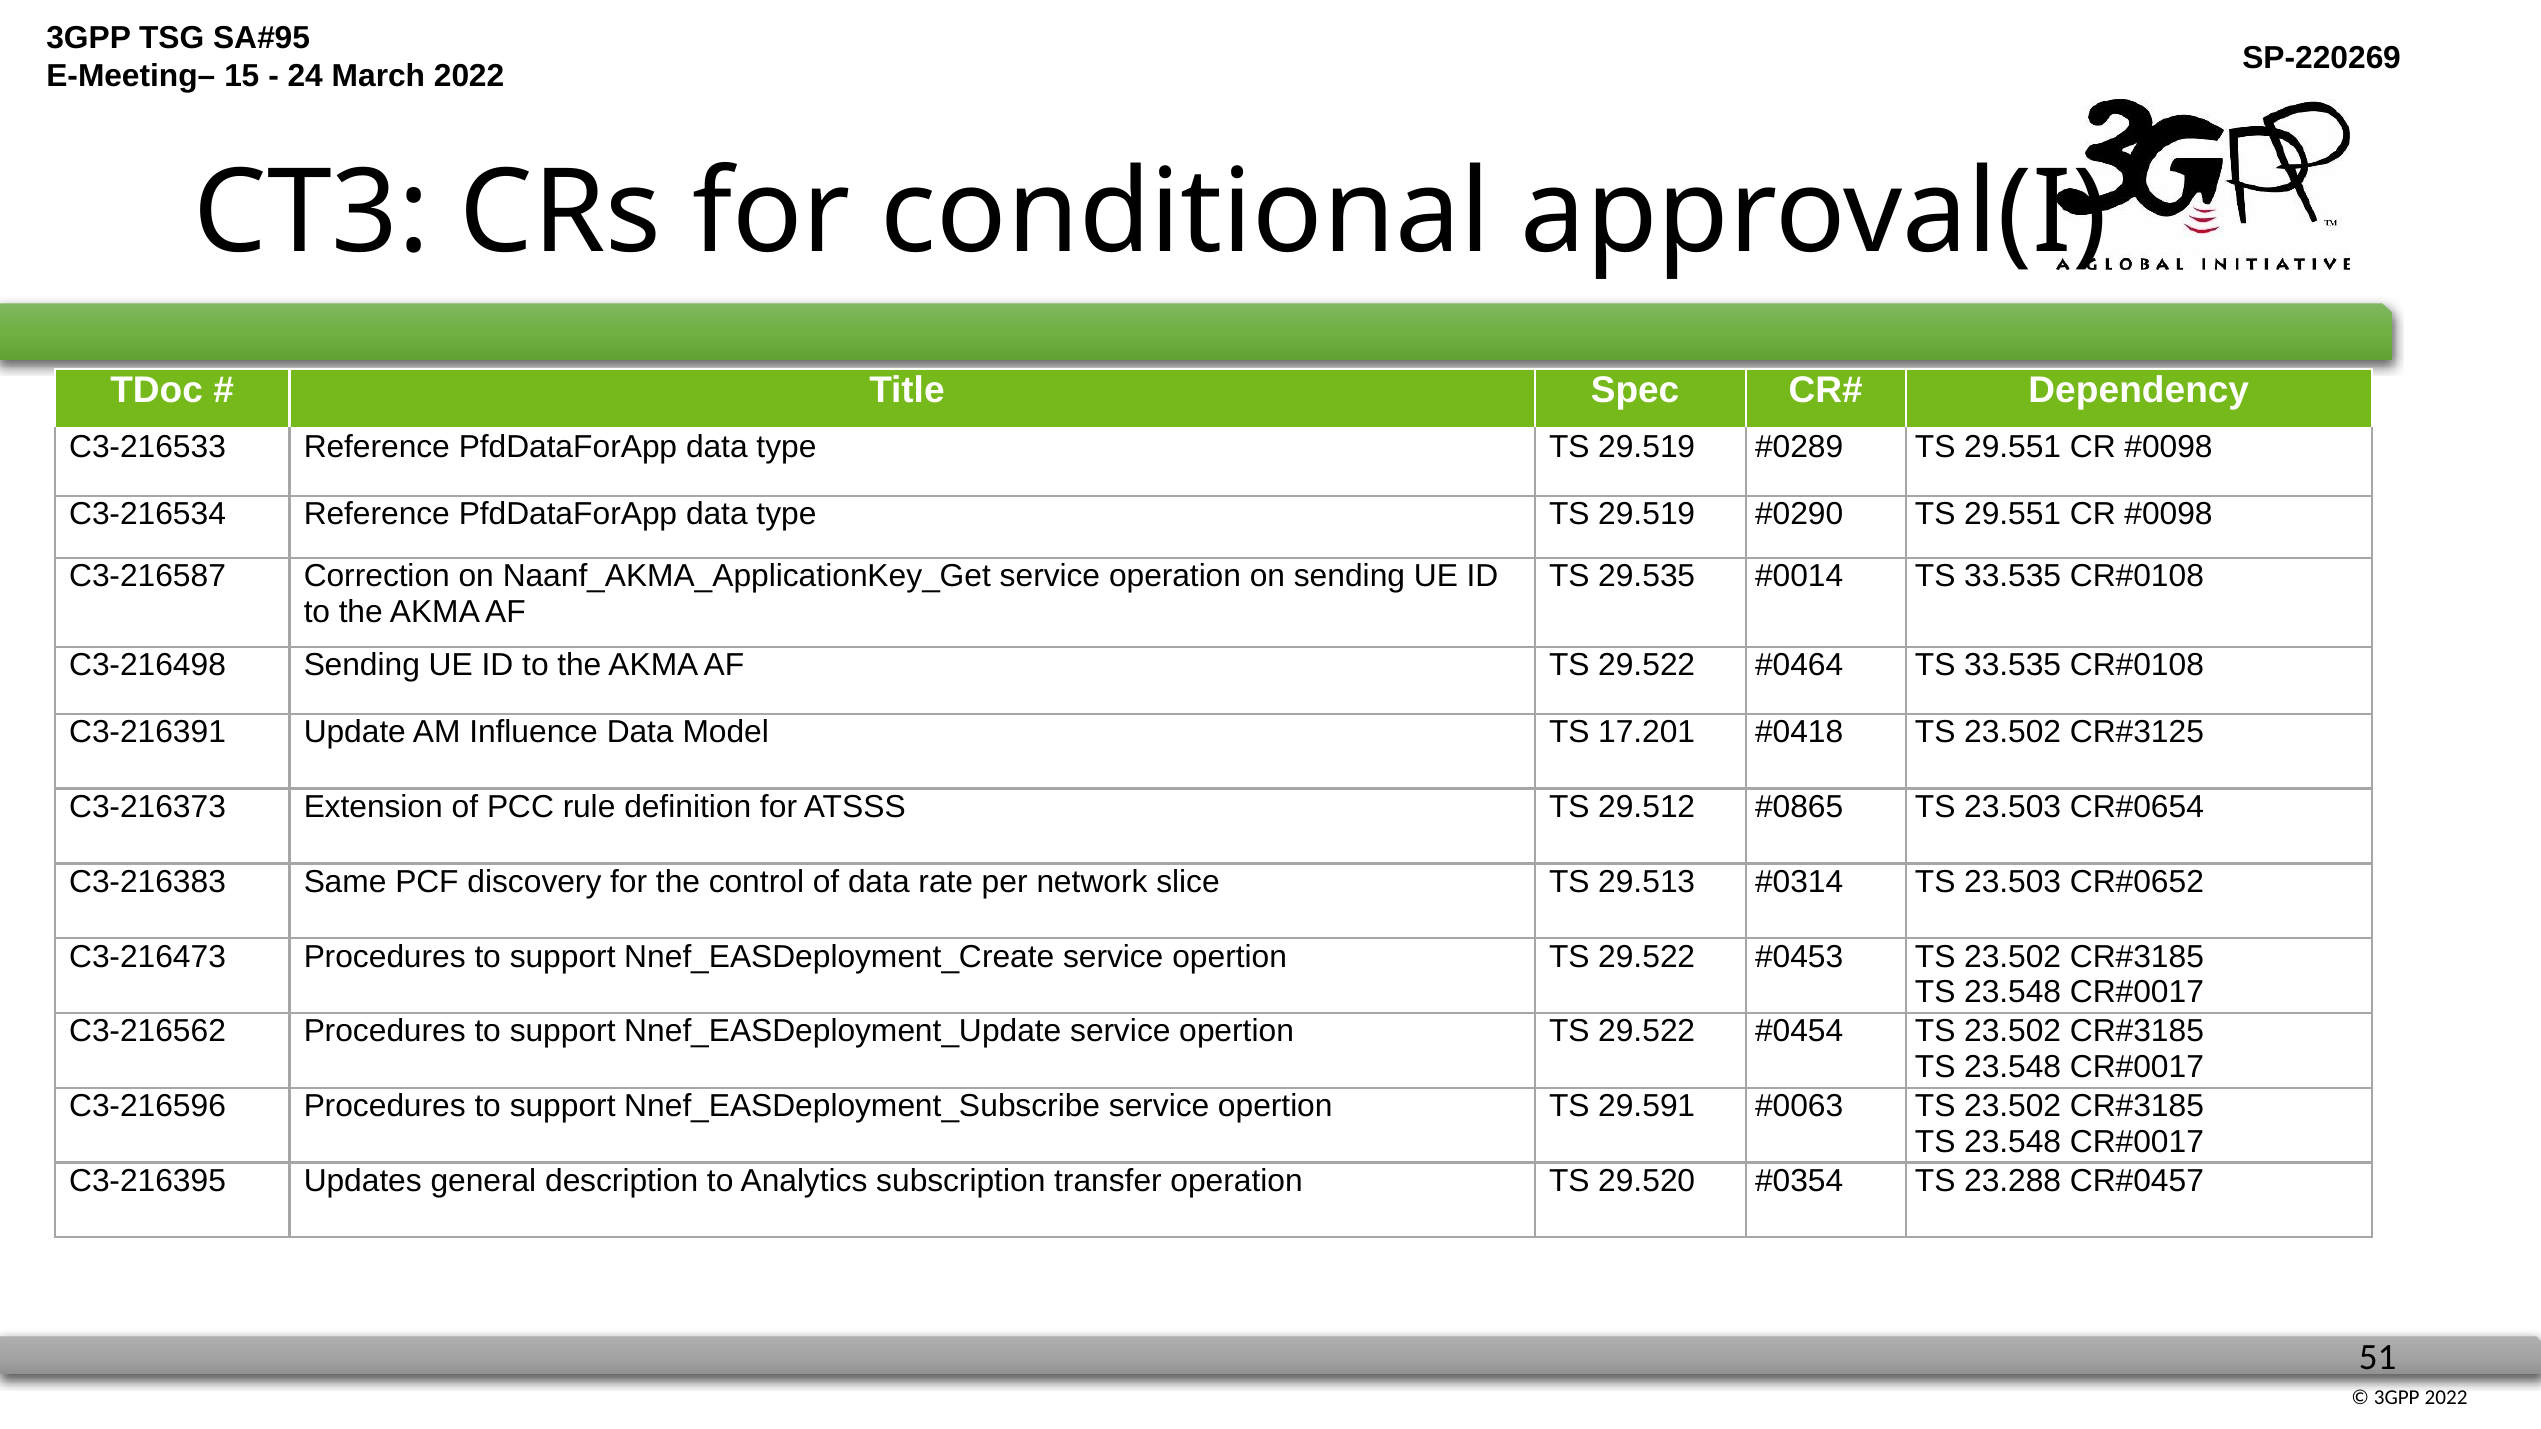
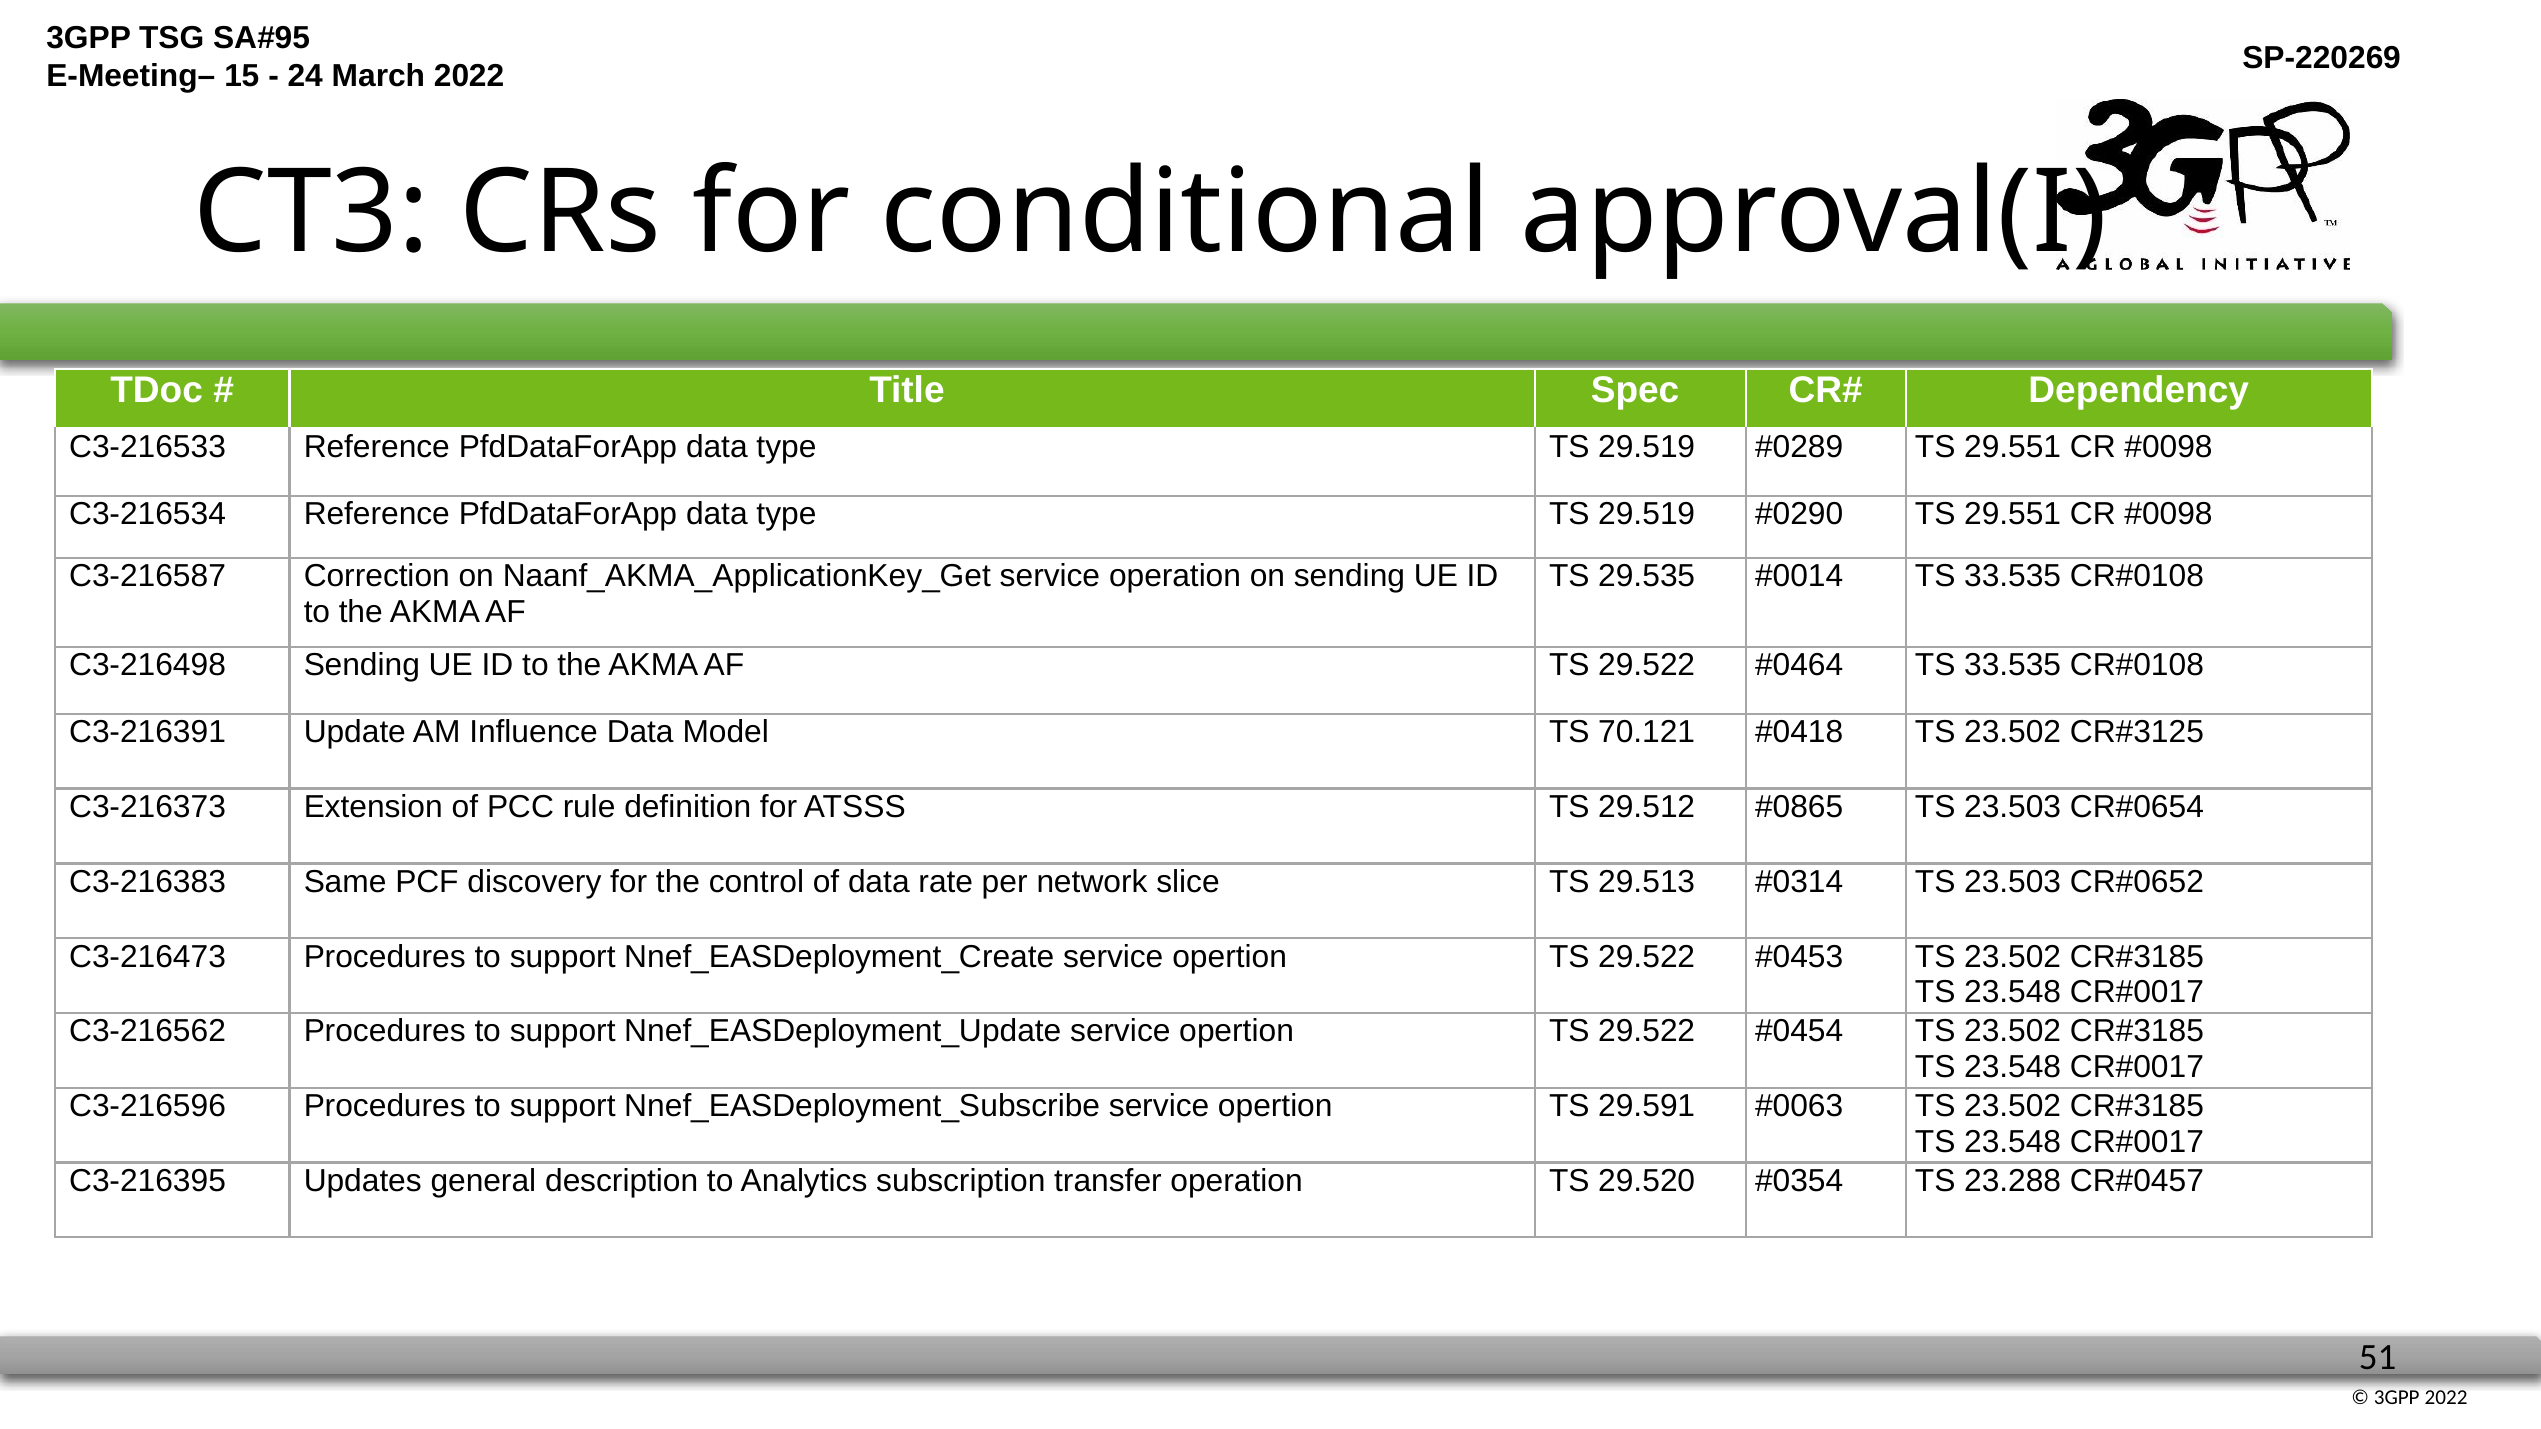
17.201: 17.201 -> 70.121 (1647, 732)
